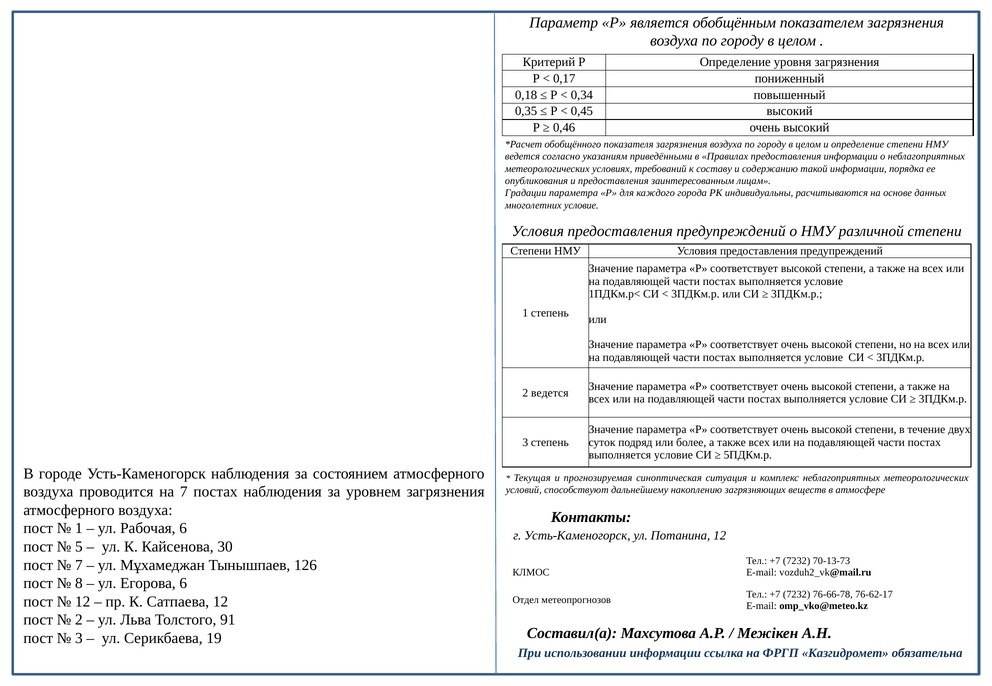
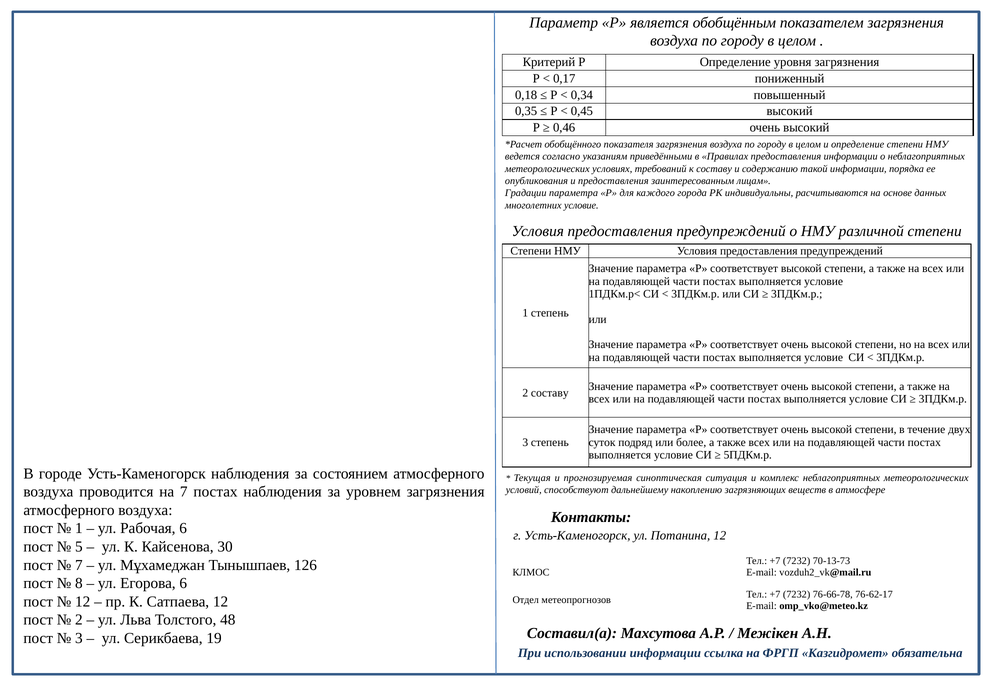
2 ведется: ведется -> составу (550, 393)
91: 91 -> 48 (228, 621)
